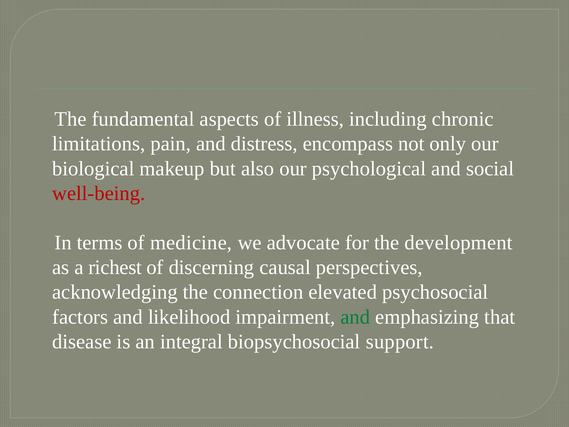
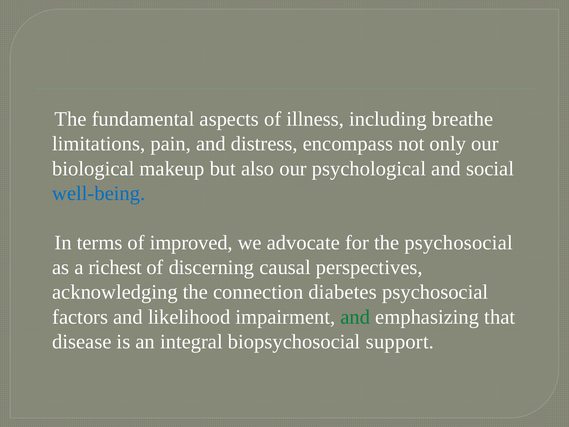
chronic: chronic -> breathe (463, 119)
well-being colour: red -> blue (99, 193)
medicine: medicine -> improved (191, 243)
the development: development -> psychosocial (459, 243)
elevated: elevated -> diabetes (343, 292)
